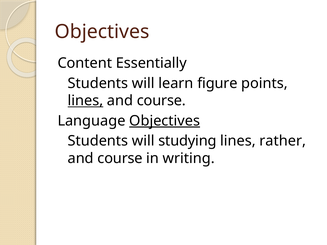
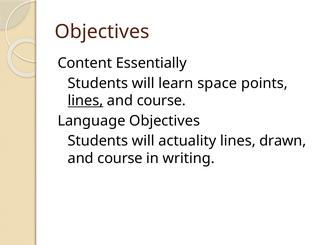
figure: figure -> space (217, 83)
Objectives underline: present -> none (165, 121)
studying: studying -> actuality (187, 141)
rather: rather -> drawn (283, 141)
